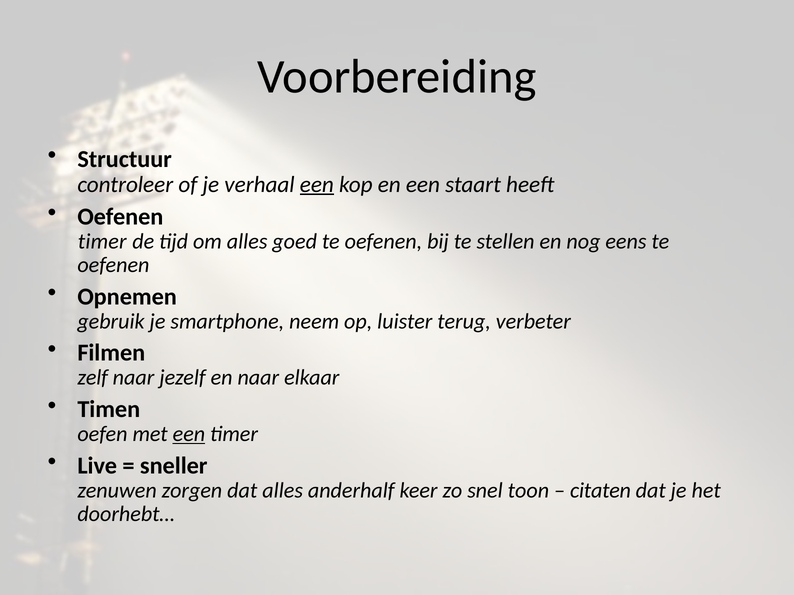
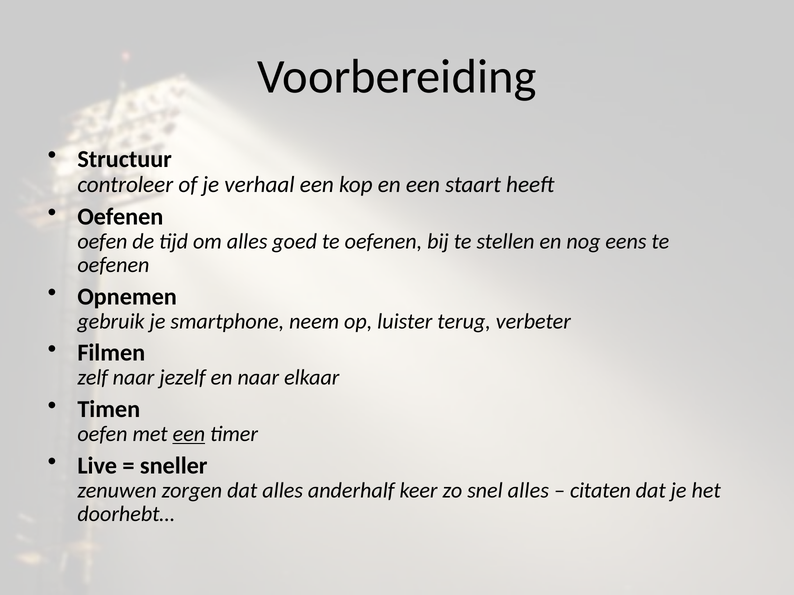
een underline: present -> none (317, 185)
timer: timer -> oefen (102, 241)
snel toon: toon -> alles (528, 491)
